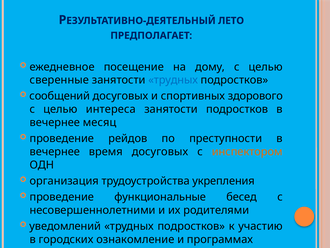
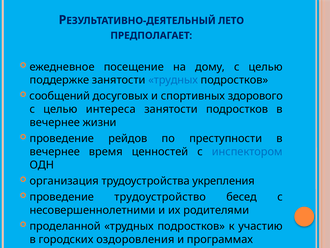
сверенные: сверенные -> поддержке (59, 80)
месяц: месяц -> жизни (100, 122)
время досуговых: досуговых -> ценностей (160, 151)
инспектором colour: orange -> blue (247, 151)
функциональные: функциональные -> трудоустройство (160, 197)
уведомлений: уведомлений -> проделанной (65, 226)
ознакомление: ознакомление -> оздоровления (135, 239)
